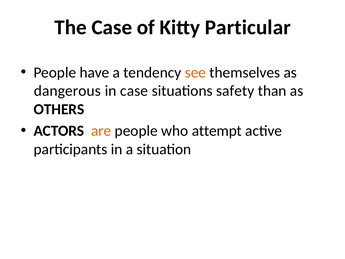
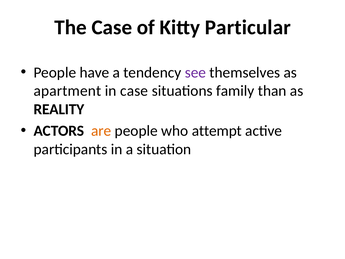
see colour: orange -> purple (195, 72)
dangerous: dangerous -> apartment (67, 91)
safety: safety -> family (235, 91)
OTHERS: OTHERS -> REALITY (59, 109)
